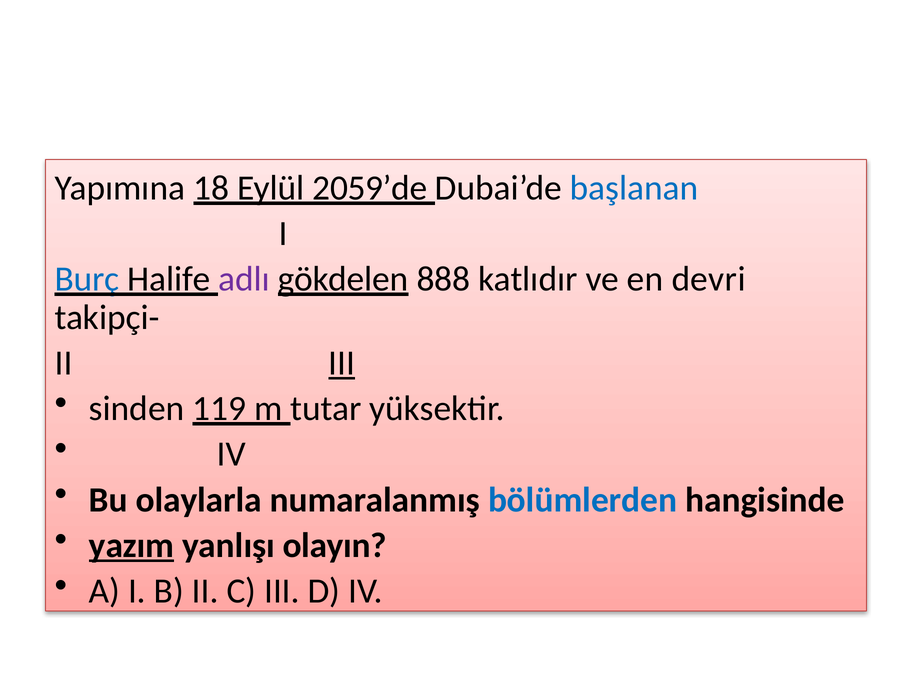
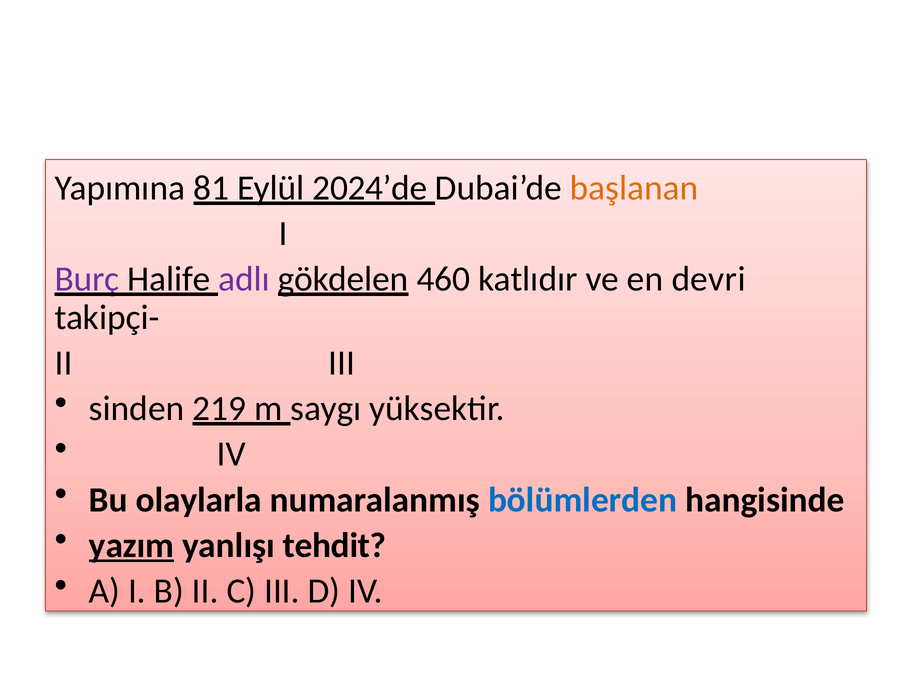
18: 18 -> 81 (211, 188)
2059’de: 2059’de -> 2024’de (370, 188)
başlanan colour: blue -> orange (634, 188)
Burç colour: blue -> purple (87, 279)
888: 888 -> 460 (443, 279)
III underline: present -> none (342, 363)
119: 119 -> 219 (219, 409)
tutar: tutar -> saygı (326, 409)
olayın: olayın -> tehdit (335, 545)
